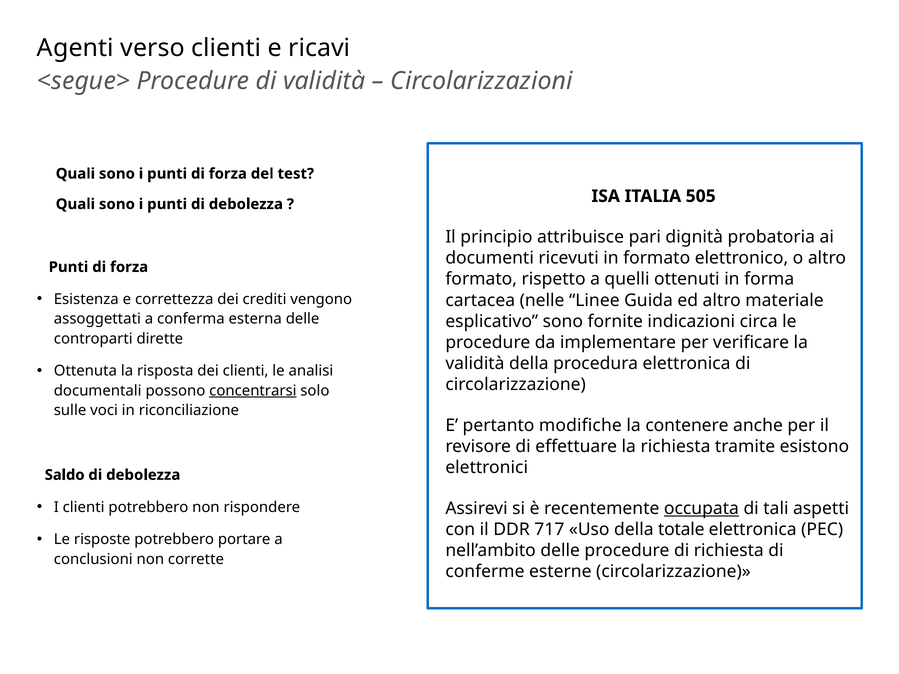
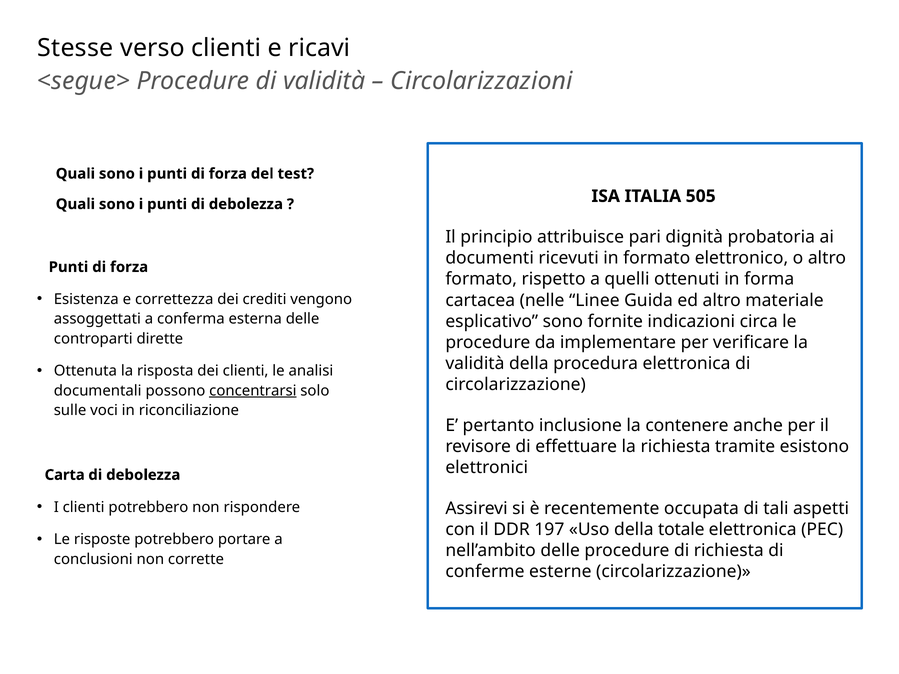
Agenti: Agenti -> Stesse (75, 48)
modifiche: modifiche -> inclusione (580, 425)
Saldo: Saldo -> Carta (65, 475)
occupata underline: present -> none (701, 509)
717: 717 -> 197 (549, 530)
